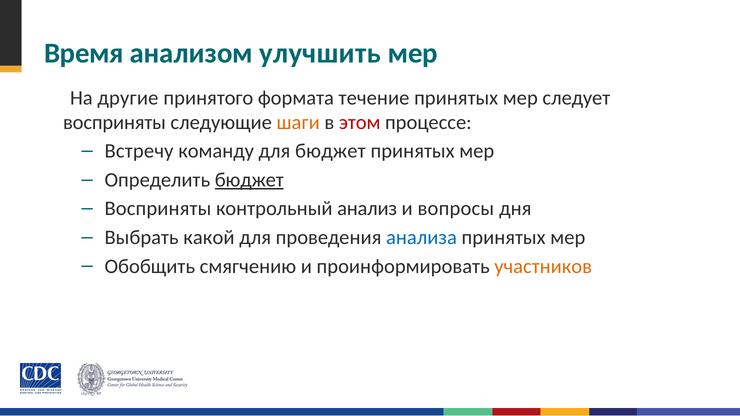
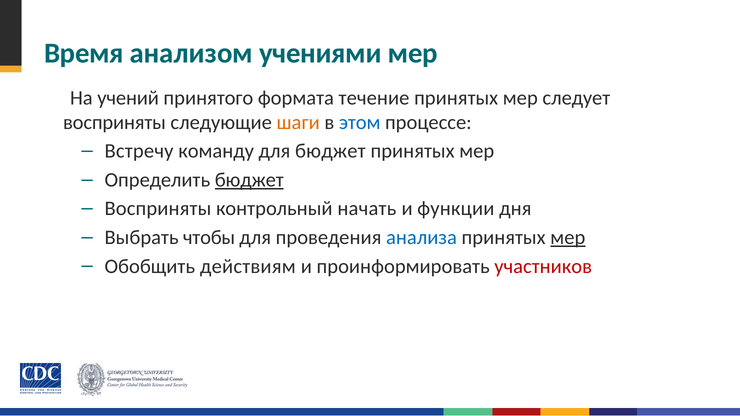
улучшить: улучшить -> учениями (320, 53)
другие: другие -> учений (128, 98)
этом colour: red -> blue (360, 122)
анализ: анализ -> начать (367, 209)
вопросы: вопросы -> функции (456, 209)
какой: какой -> чтобы (209, 238)
мер underline: none -> present (568, 238)
смягчению: смягчению -> действиям (248, 266)
участников colour: orange -> red (543, 266)
